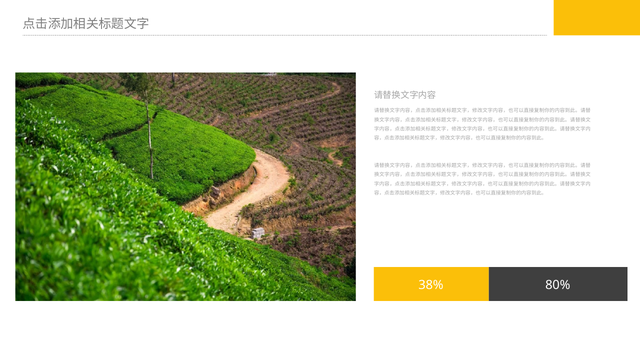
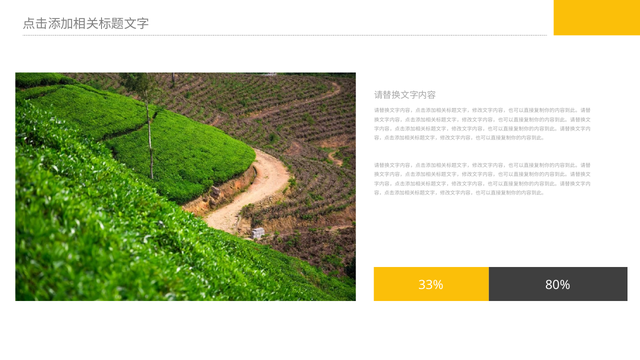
38%: 38% -> 33% (431, 285)
